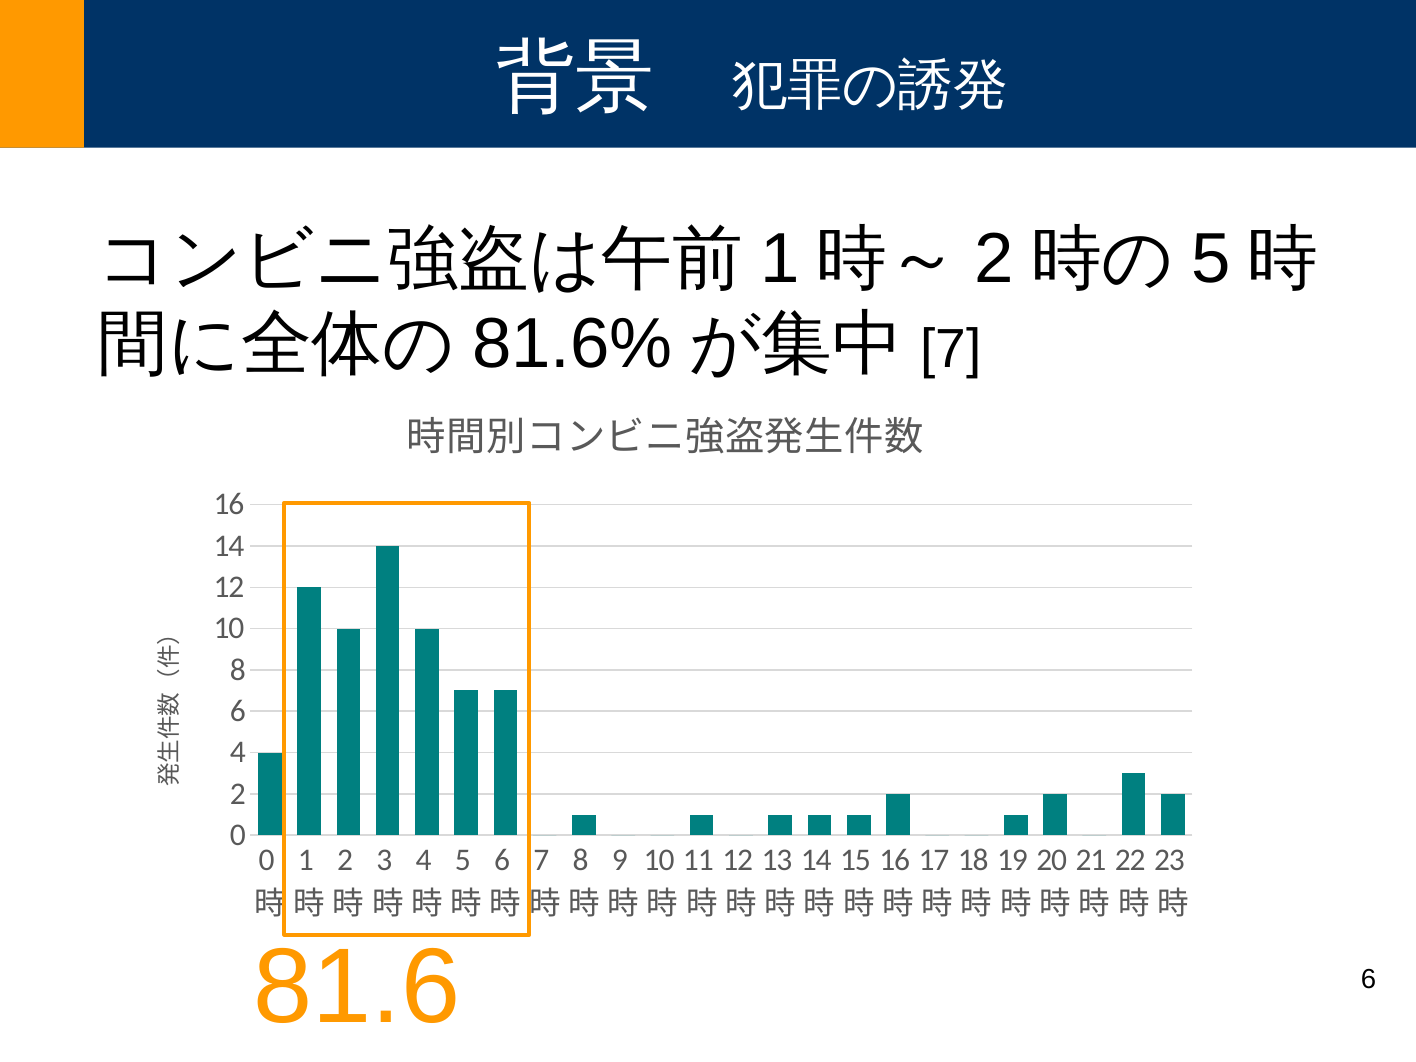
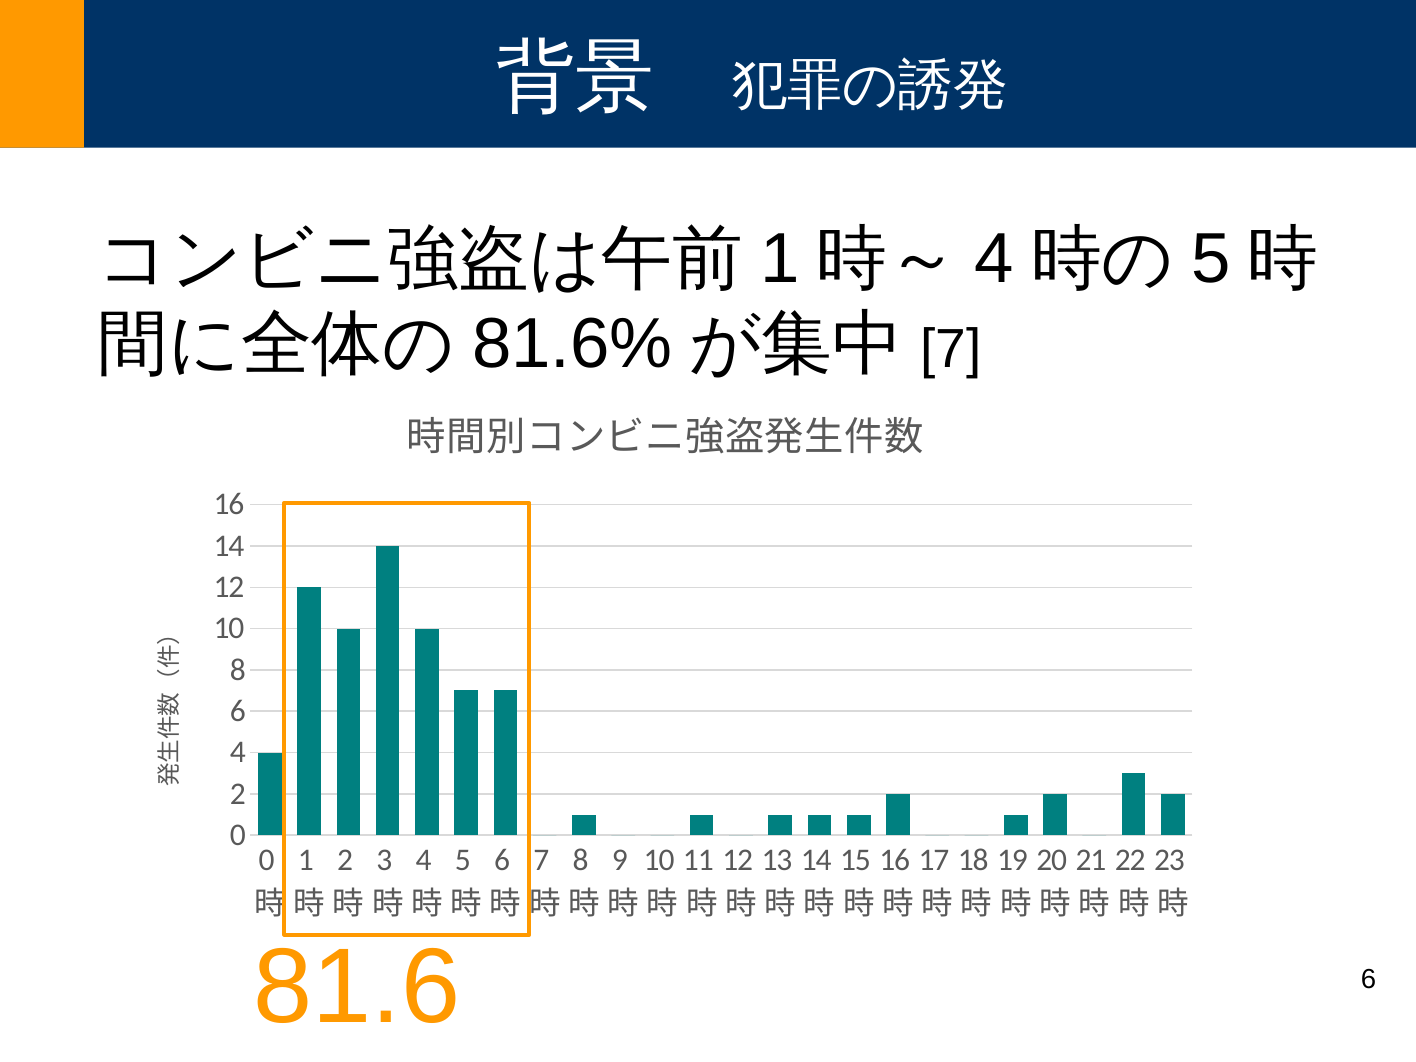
2: 2 -> 4 (995, 259)
